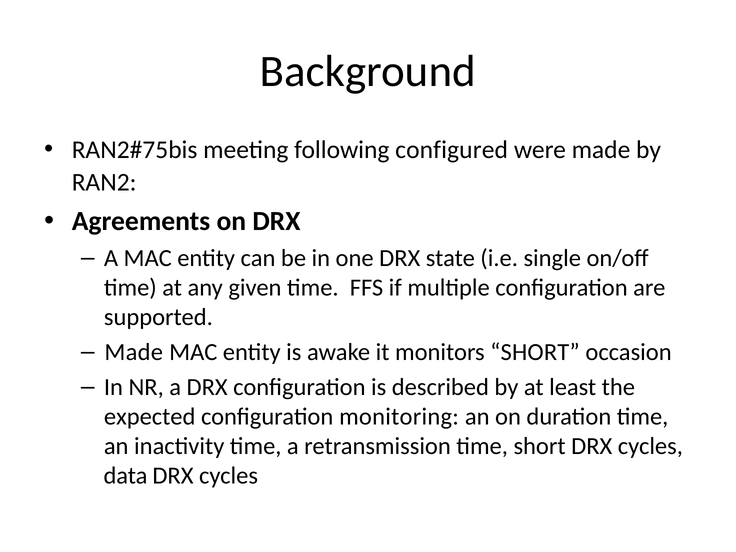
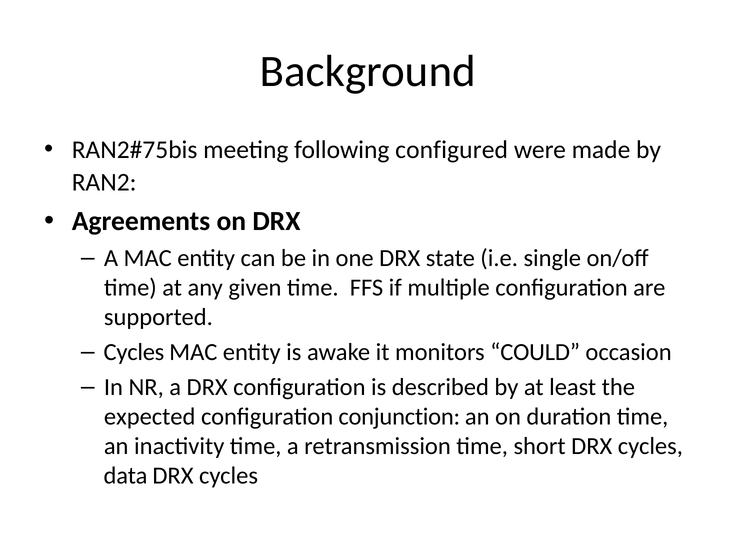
Made: Made -> Cycles (134, 352)
monitors SHORT: SHORT -> COULD (535, 352)
monitoring: monitoring -> conjunction (399, 417)
